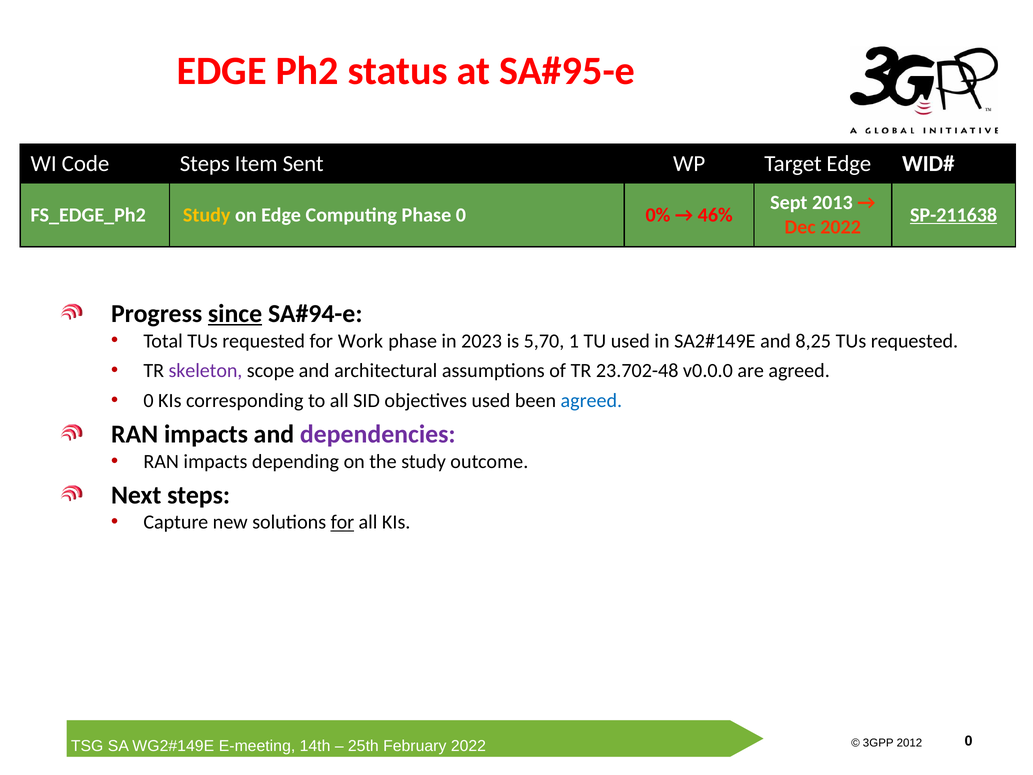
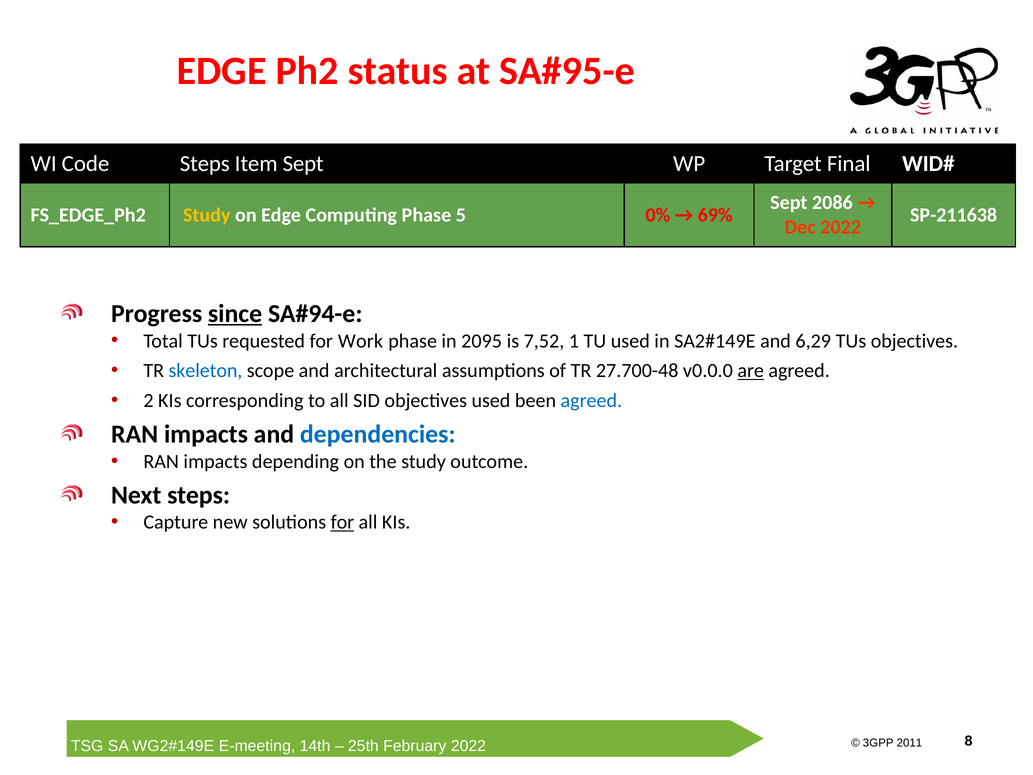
Item Sent: Sent -> Sept (303, 164)
Target Edge: Edge -> Final (849, 164)
2013: 2013 -> 2086 (832, 203)
Phase 0: 0 -> 5 (461, 215)
46%: 46% -> 69% (715, 215)
SP-211638 underline: present -> none (954, 215)
2023: 2023 -> 2095 (482, 341)
5,70: 5,70 -> 7,52 (544, 341)
8,25: 8,25 -> 6,29 (813, 341)
requested: requested -> objectives (914, 341)
skeleton colour: purple -> blue (205, 371)
23.702-48: 23.702-48 -> 27.700-48 (637, 371)
are underline: none -> present (751, 371)
0: 0 -> 2 (148, 401)
dependencies colour: purple -> blue (378, 434)
2012: 2012 -> 2011 (909, 743)
2022 0: 0 -> 8 (969, 741)
